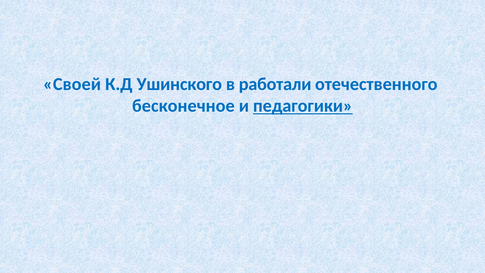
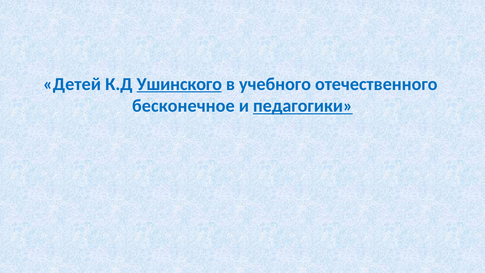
Своей: Своей -> Детей (72, 84)
Ушинского underline: none -> present (179, 84)
работали: работали -> учебного (275, 84)
